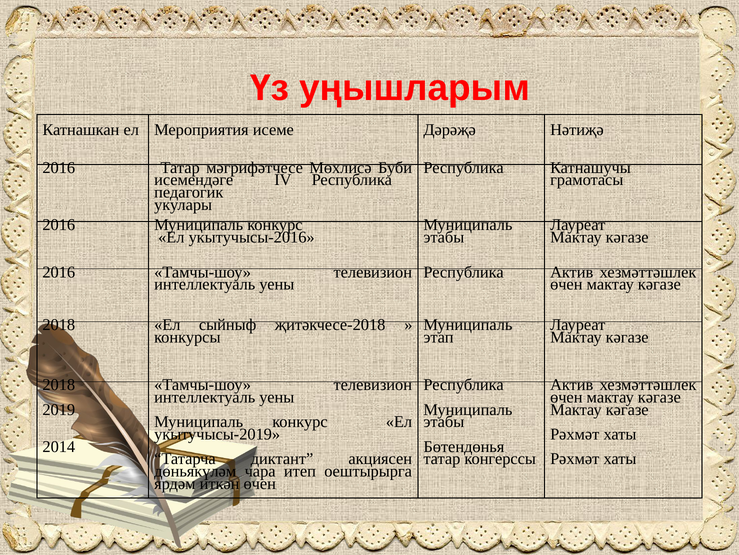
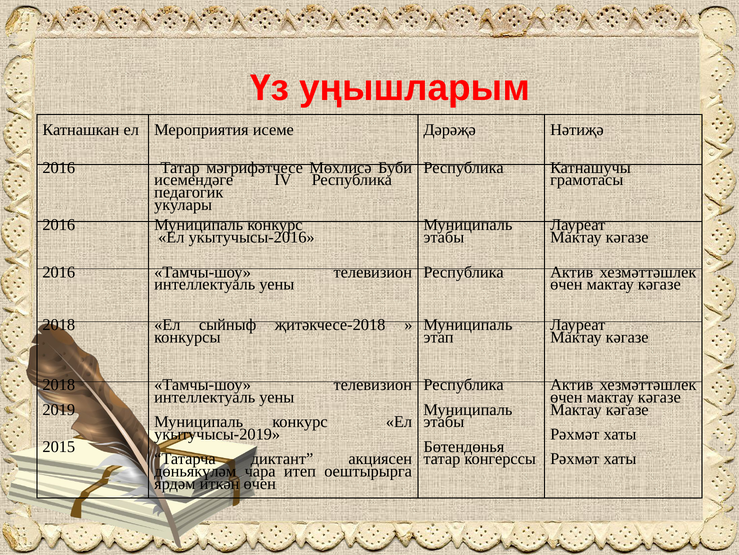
2014: 2014 -> 2015 (59, 446)
